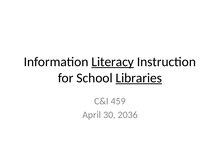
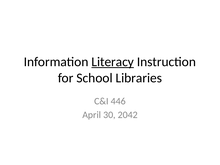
Libraries underline: present -> none (139, 78)
459: 459 -> 446 (118, 101)
2036: 2036 -> 2042 (128, 115)
